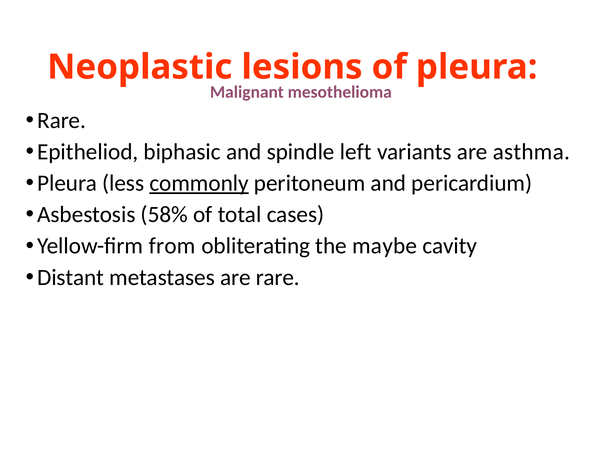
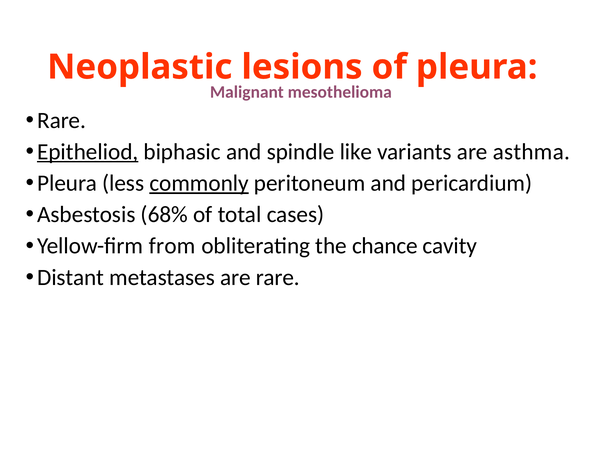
Epitheliod underline: none -> present (88, 152)
left: left -> like (356, 152)
58%: 58% -> 68% (164, 214)
maybe: maybe -> chance (385, 246)
